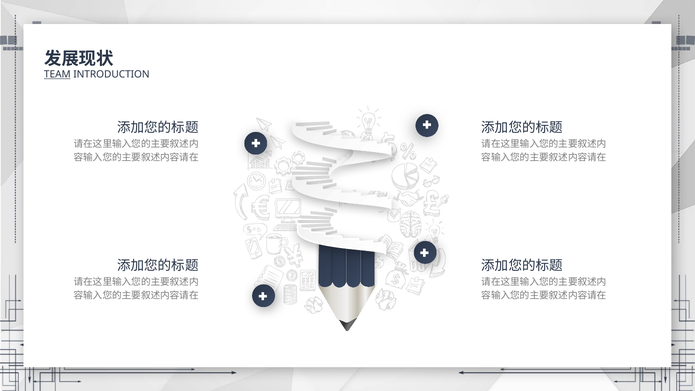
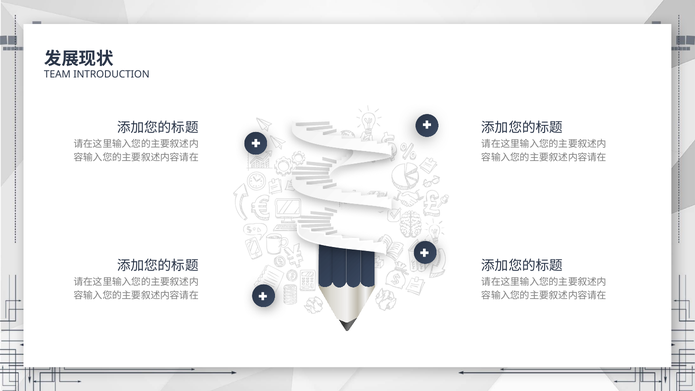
TEAM underline: present -> none (57, 75)
